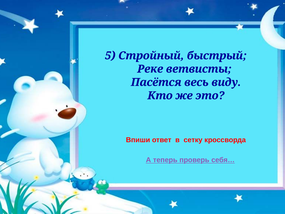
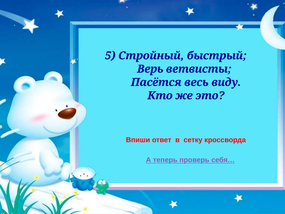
Реке: Реке -> Верь (150, 69)
